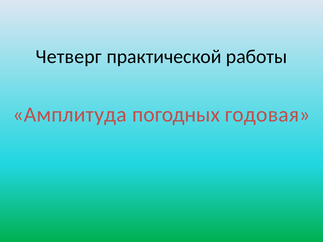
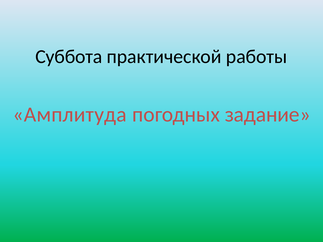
Четверг: Четверг -> Суббота (69, 57)
годовая: годовая -> задание (268, 115)
